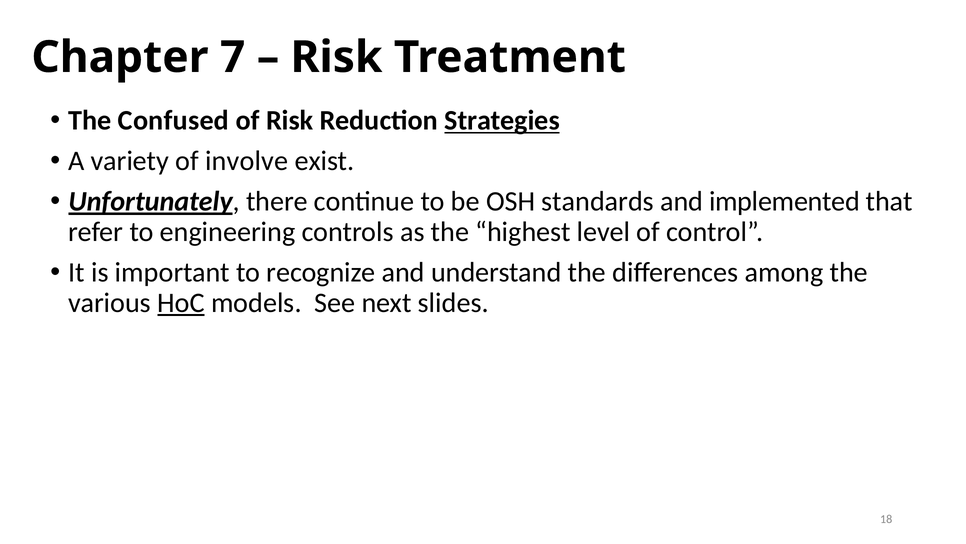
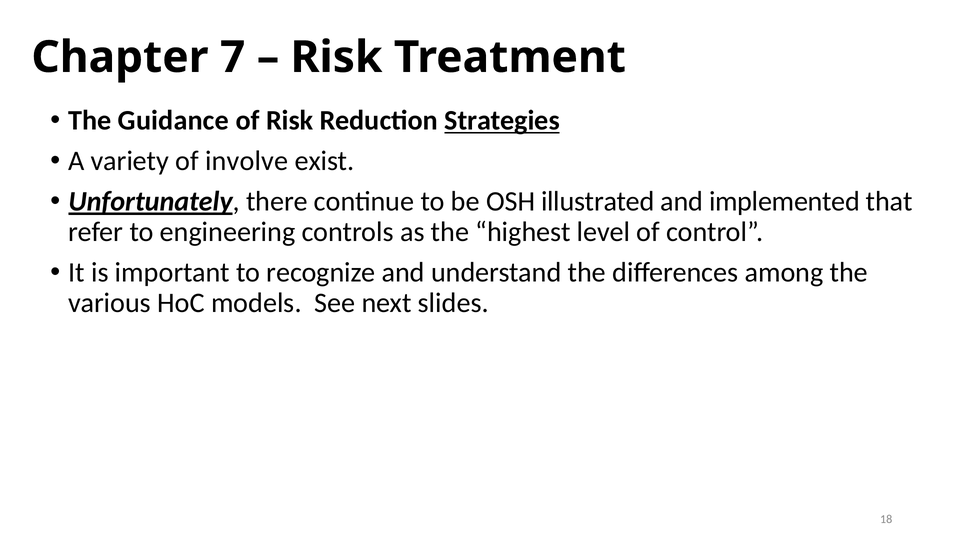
Confused: Confused -> Guidance (174, 120)
standards: standards -> illustrated (598, 201)
HoC underline: present -> none (181, 303)
